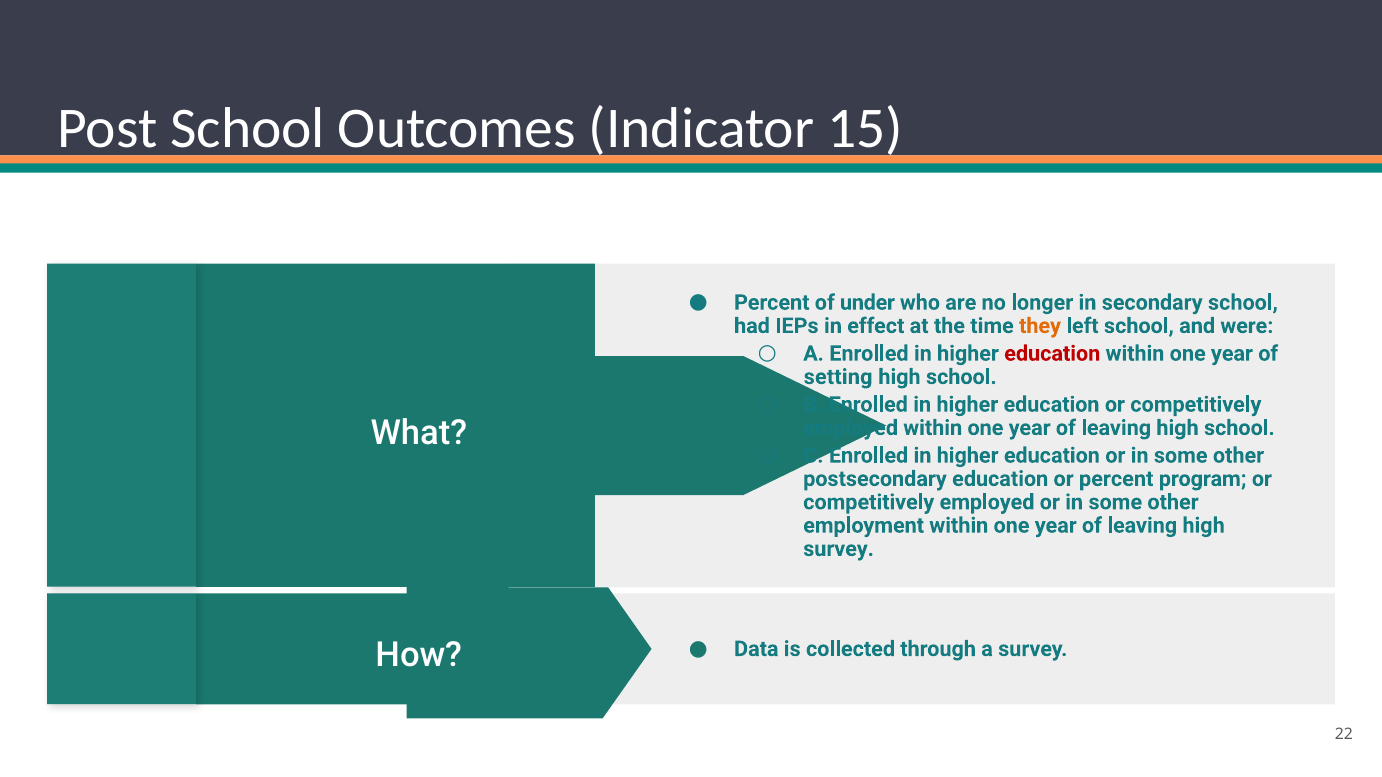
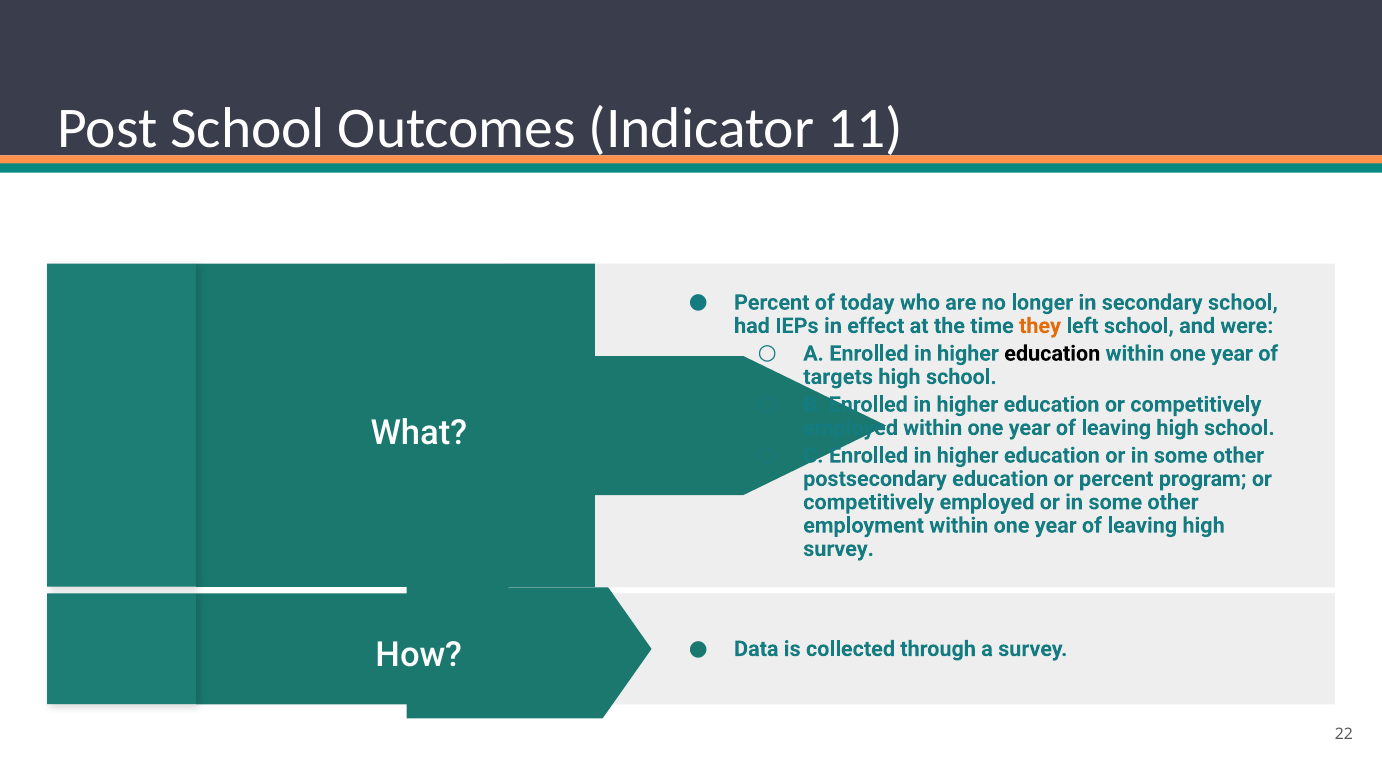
15: 15 -> 11 (865, 129)
under: under -> today (867, 303)
education colour: red -> black (1052, 354)
setting: setting -> targets (838, 377)
